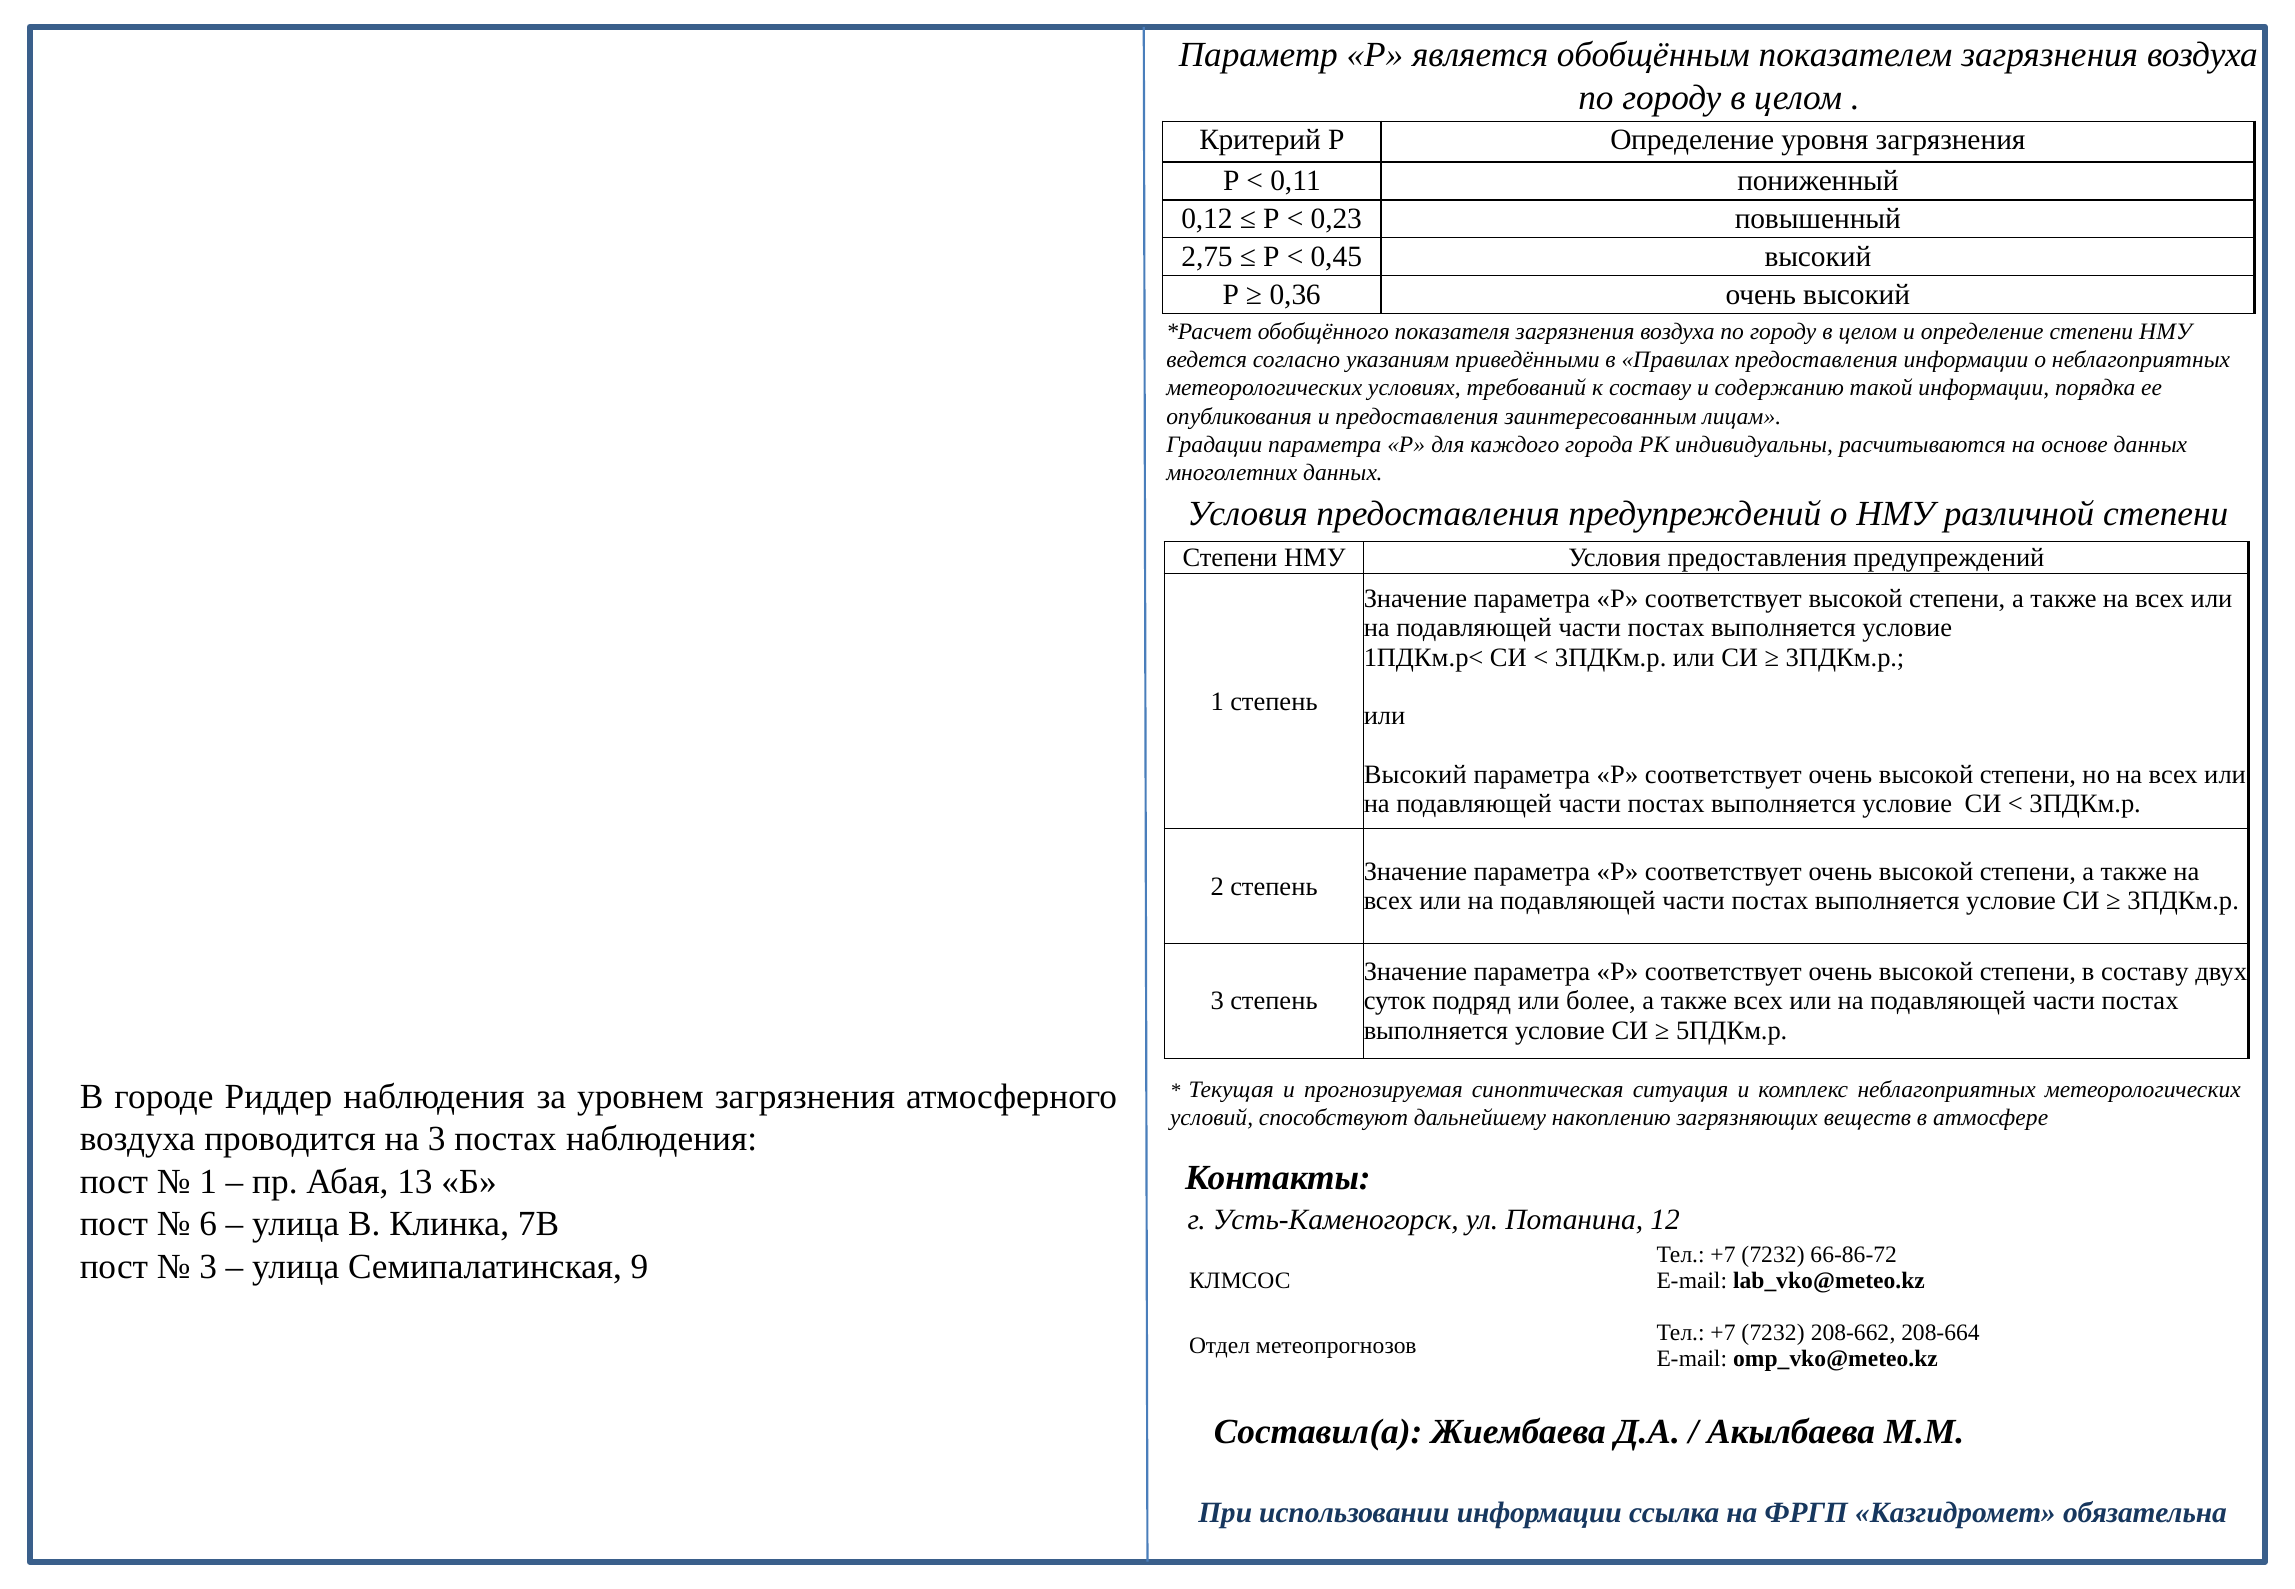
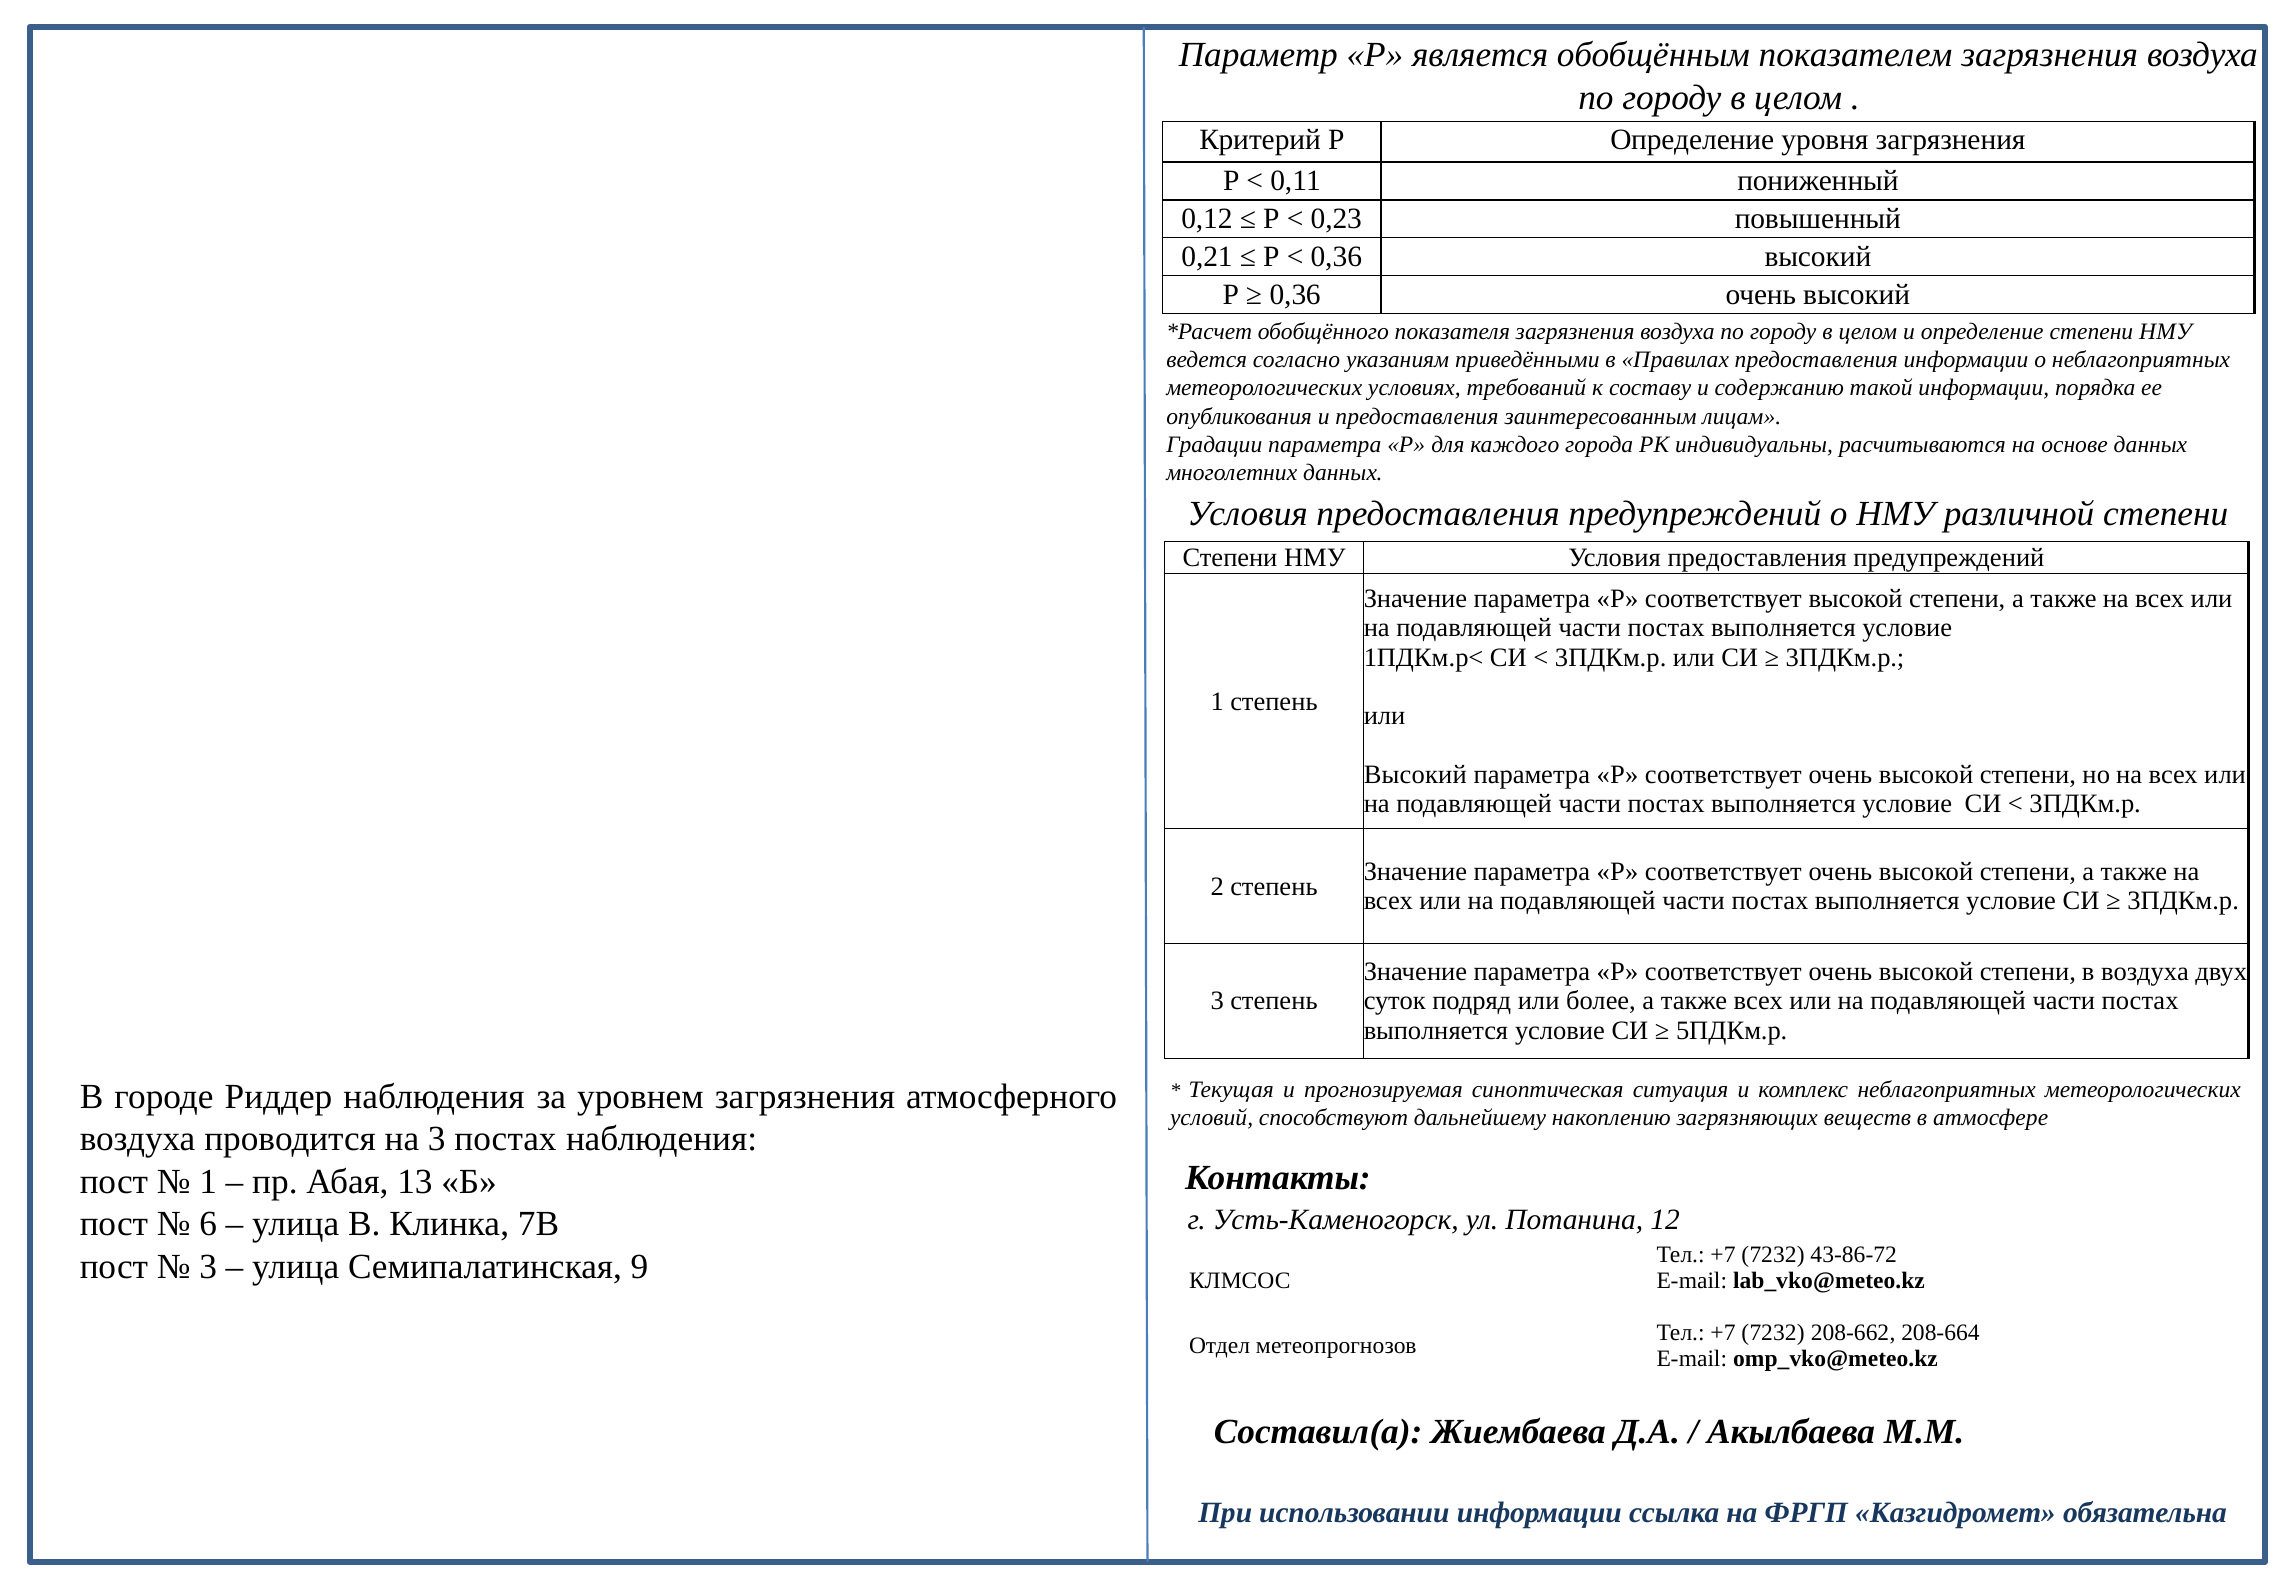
2,75: 2,75 -> 0,21 (1207, 256)
0,45: 0,45 -> 0,36 (1336, 256)
в составу: составу -> воздуха (2145, 972)
66-86-72: 66-86-72 -> 43-86-72 (1854, 1255)
